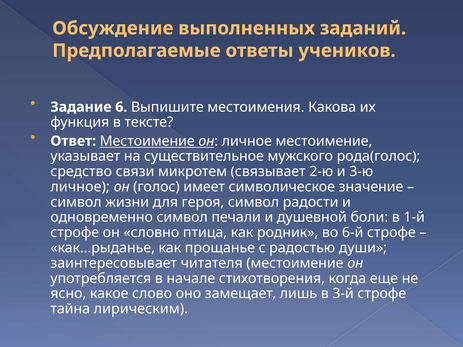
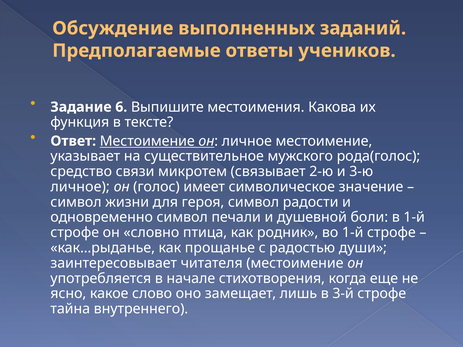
во 6-й: 6-й -> 1-й (353, 233)
лирическим: лирическим -> внутреннего (141, 309)
